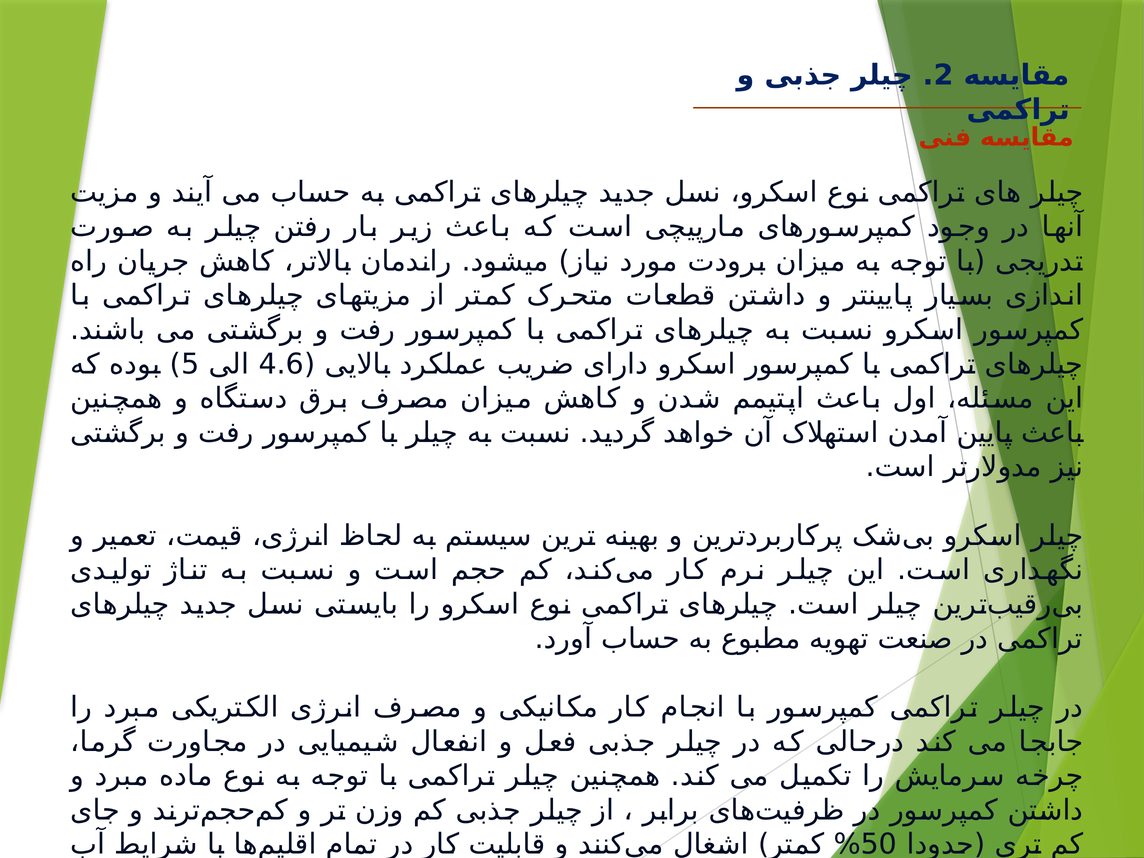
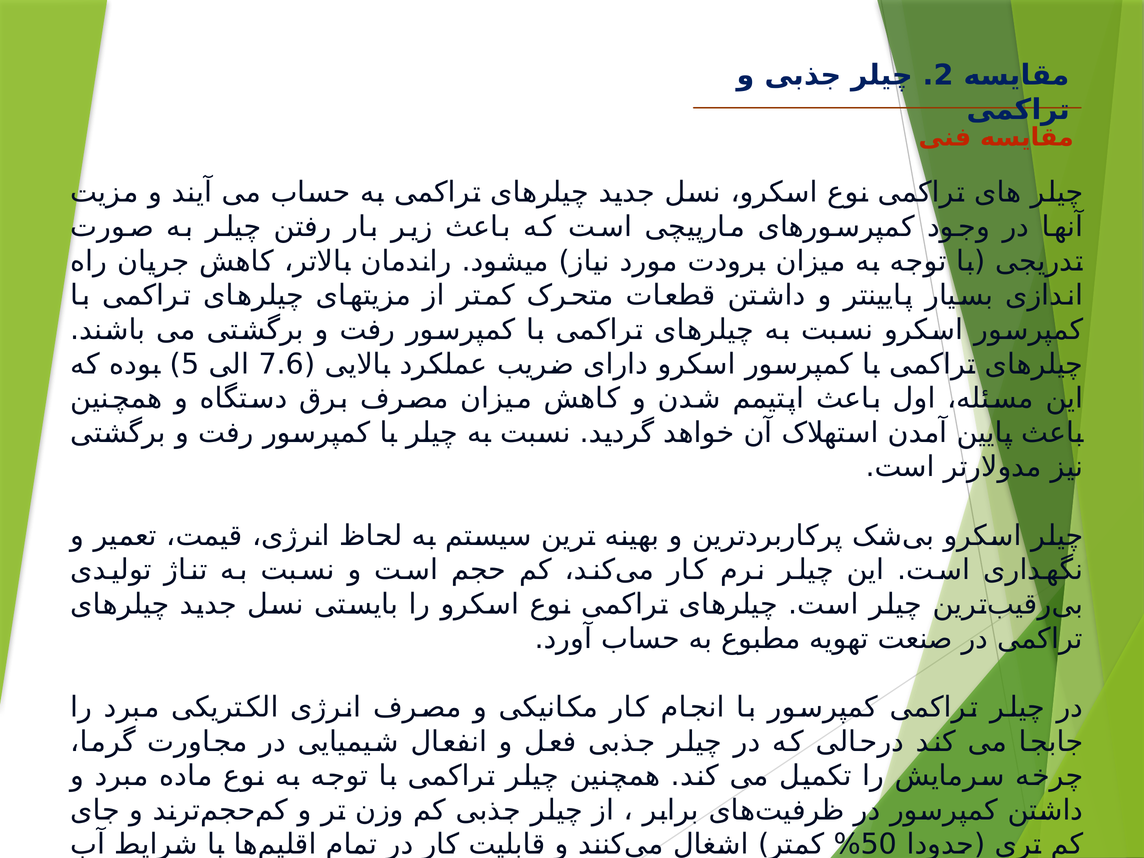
4.6: 4.6 -> 7.6 (281, 364)
